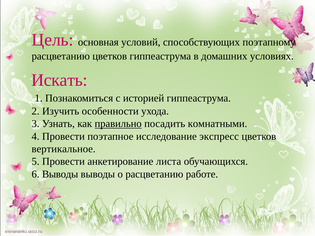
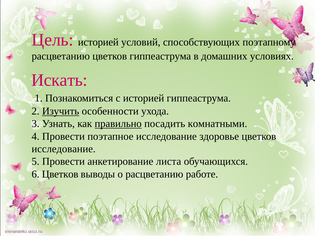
Цель основная: основная -> историей (98, 42)
Изучить underline: none -> present (61, 111)
экспресс: экспресс -> здоровье (219, 136)
вертикальное: вертикальное -> исследование (64, 149)
6 Выводы: Выводы -> Цветков (60, 174)
